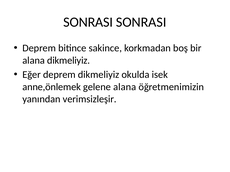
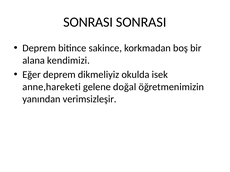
alana dikmeliyiz: dikmeliyiz -> kendimizi (68, 61)
anne,önlemek: anne,önlemek -> anne,hareketi (52, 87)
gelene alana: alana -> doğal (125, 87)
